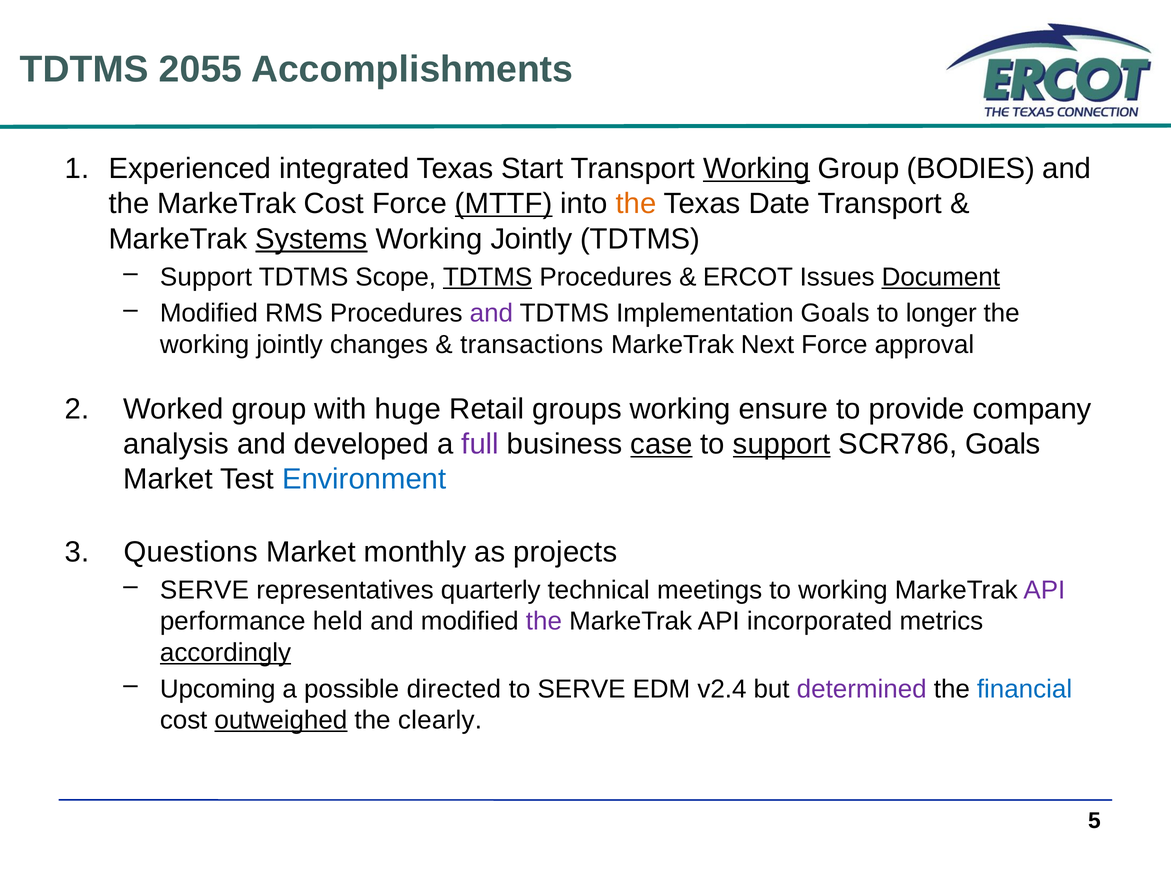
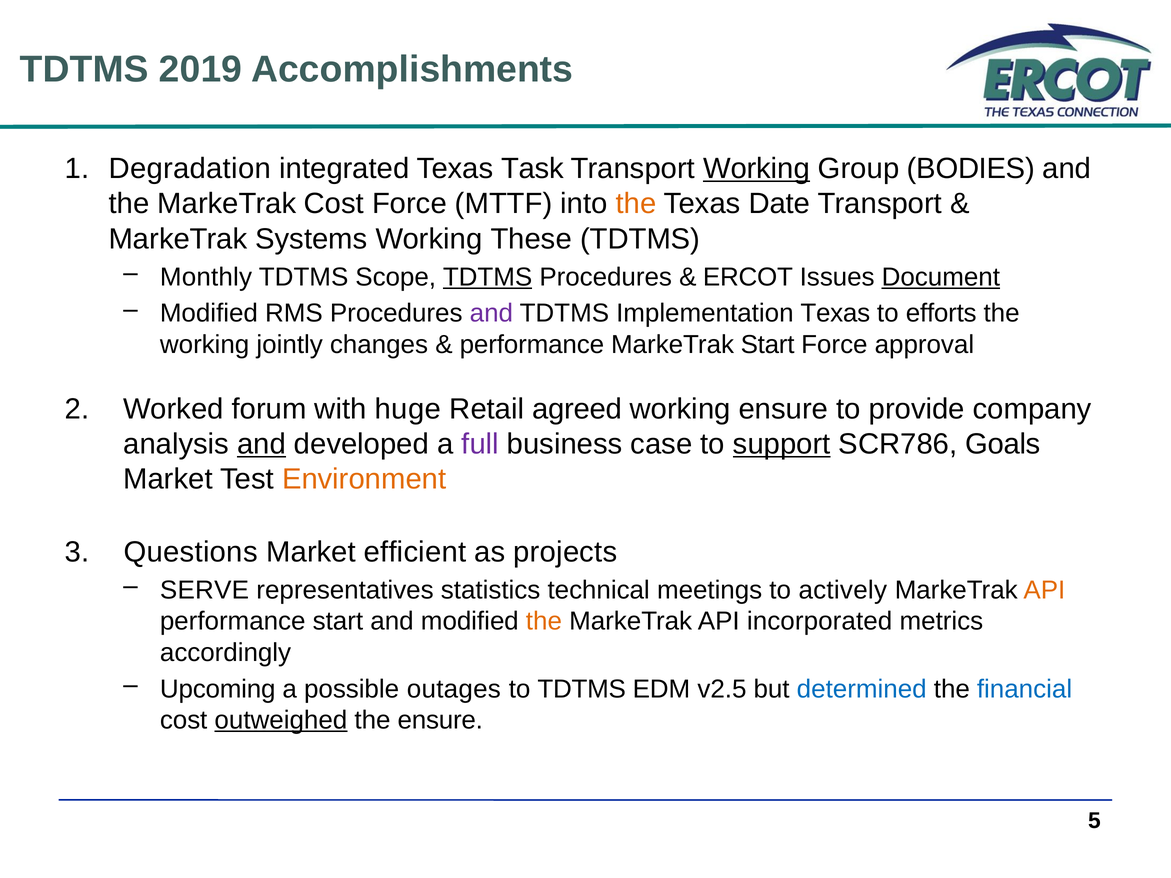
2055: 2055 -> 2019 (201, 69)
Experienced: Experienced -> Degradation (190, 169)
Start: Start -> Task (533, 169)
MTTF underline: present -> none (504, 204)
Systems underline: present -> none (311, 239)
Jointly: Jointly -> These (531, 239)
Support: Support -> Monthly (206, 277)
Implementation Goals: Goals -> Texas (835, 313)
longer: longer -> efforts (941, 313)
transactions: transactions -> performance (532, 345)
MarkeTrak Next: Next -> Start (768, 345)
Worked group: group -> forum (269, 409)
groups: groups -> agreed (577, 409)
and underline: none -> present (261, 444)
case underline: present -> none (661, 444)
Environment colour: blue -> orange (364, 479)
monthly: monthly -> efficient (415, 552)
quarterly: quarterly -> statistics (491, 590)
to working: working -> actively (843, 590)
API colour: purple -> orange (1044, 590)
performance held: held -> start (338, 622)
the colour: purple -> orange (544, 622)
accordingly underline: present -> none (226, 653)
directed: directed -> outages (454, 689)
to SERVE: SERVE -> TDTMS (582, 689)
v2.4: v2.4 -> v2.5 (722, 689)
determined colour: purple -> blue (862, 689)
the clearly: clearly -> ensure (440, 720)
